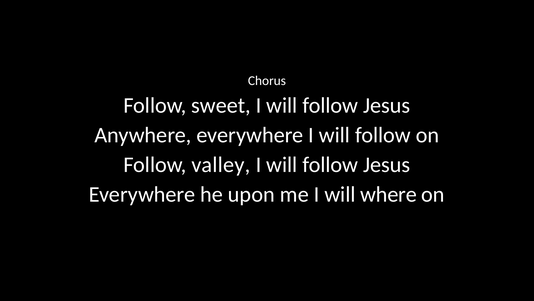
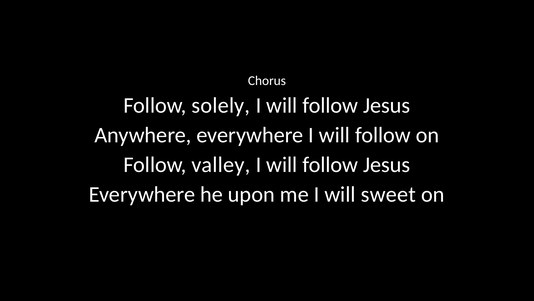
sweet: sweet -> solely (221, 105)
where: where -> sweet (388, 194)
